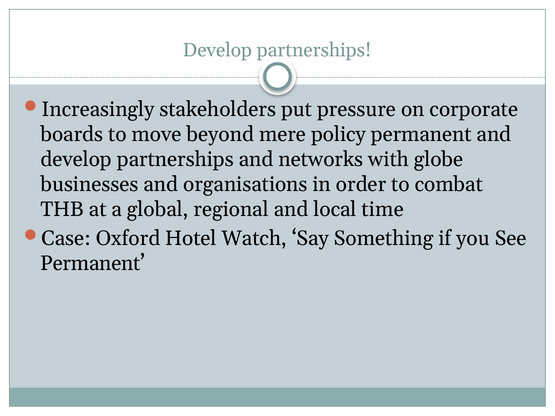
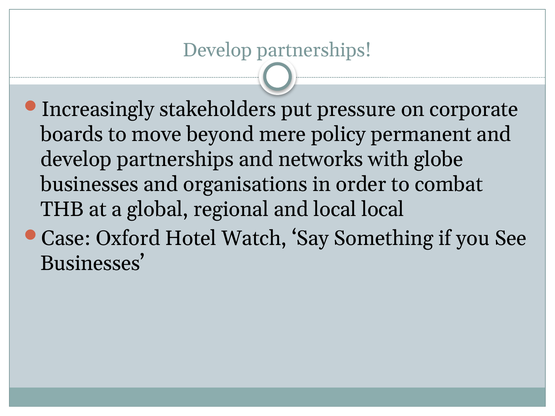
local time: time -> local (383, 209)
Permanent: Permanent -> Businesses (93, 264)
